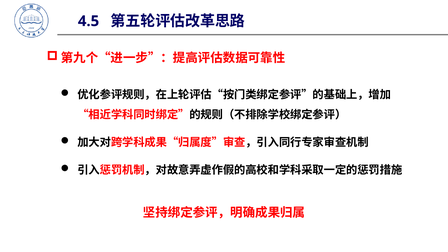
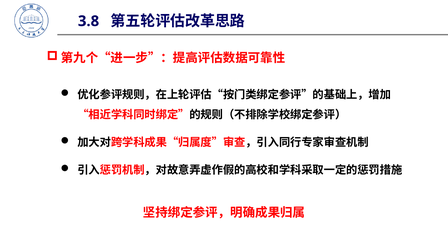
4.5: 4.5 -> 3.8 (89, 21)
